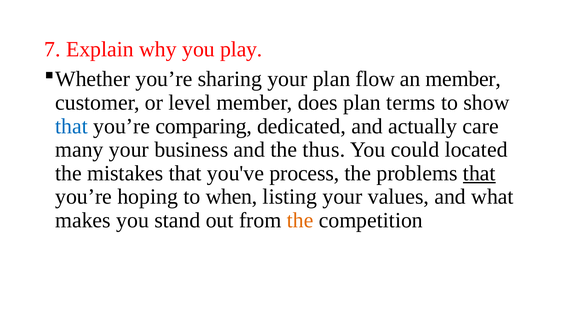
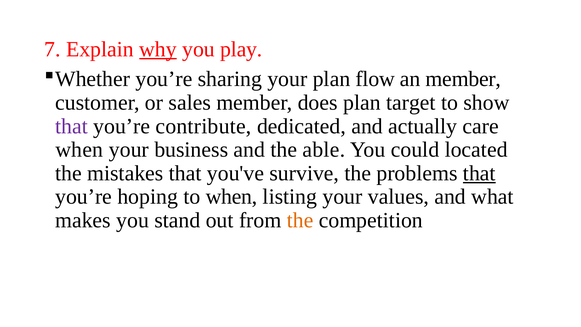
why underline: none -> present (158, 49)
level: level -> sales (190, 103)
terms: terms -> target (411, 103)
that colour: blue -> purple (71, 126)
comparing: comparing -> contribute (203, 126)
many: many -> when (79, 150)
thus: thus -> able (324, 150)
process: process -> survive (304, 173)
